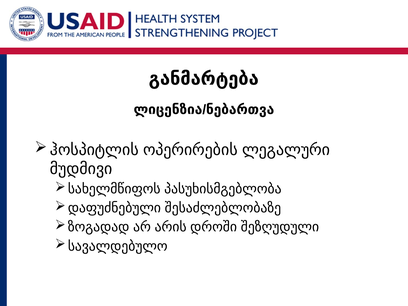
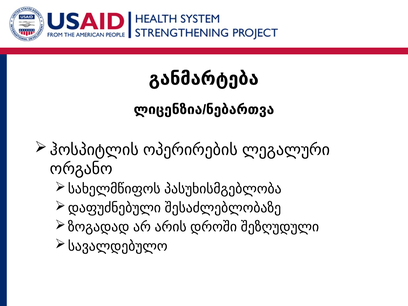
მუდმივი: მუდმივი -> ორგანო (81, 169)
